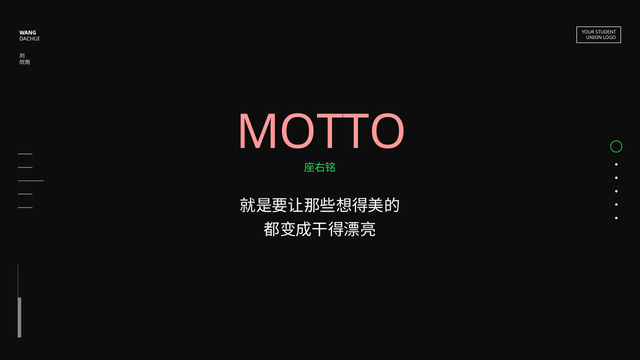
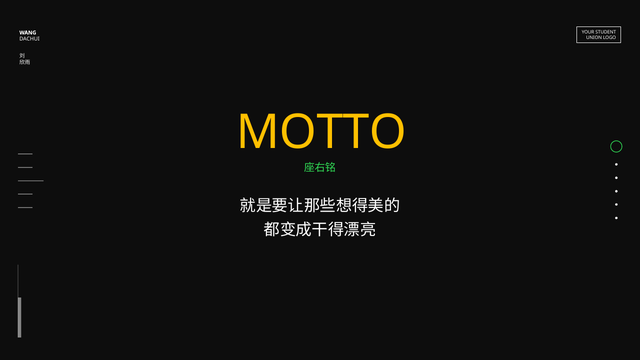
MOTTO colour: pink -> yellow (321, 133)
